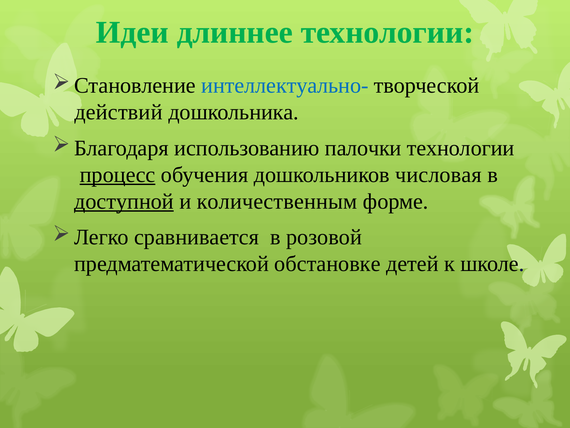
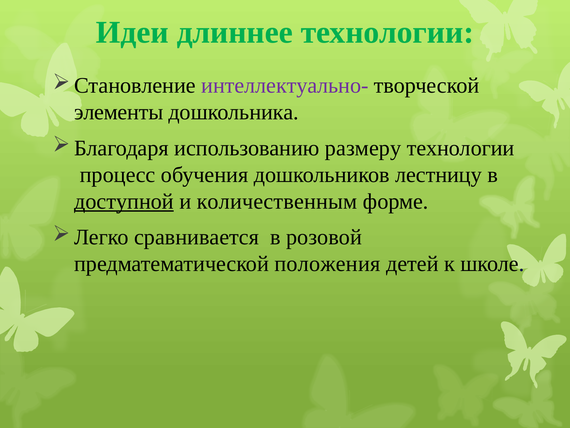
интеллектуально- colour: blue -> purple (285, 86)
действий: действий -> элементы (119, 112)
палочки: палочки -> размеру (363, 148)
процесс underline: present -> none (118, 175)
числовая: числовая -> лестницу (438, 175)
обстановке: обстановке -> положения (327, 264)
